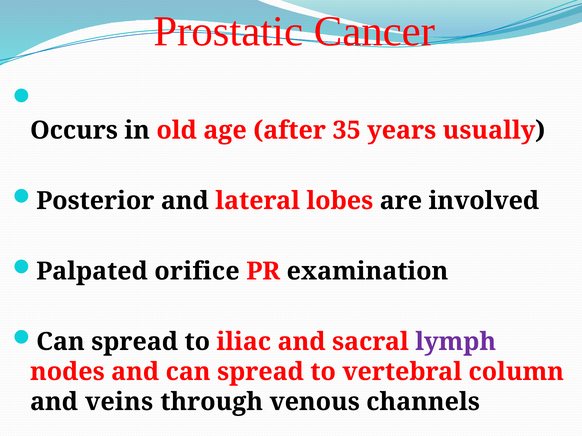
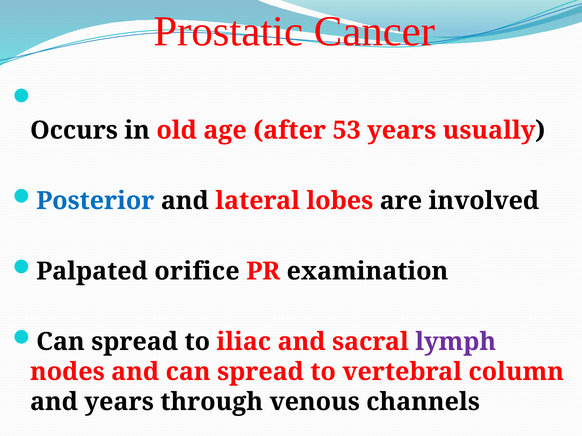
35: 35 -> 53 (347, 130)
Posterior colour: black -> blue (95, 201)
and veins: veins -> years (119, 402)
